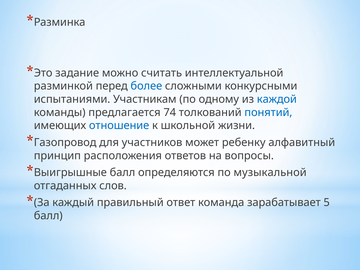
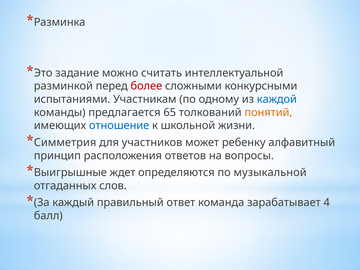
более colour: blue -> red (146, 86)
74: 74 -> 65 (170, 112)
понятий colour: blue -> orange (268, 112)
Газопровод: Газопровод -> Симметрия (65, 142)
Выигрышные балл: балл -> ждет (123, 173)
5: 5 -> 4 (327, 203)
